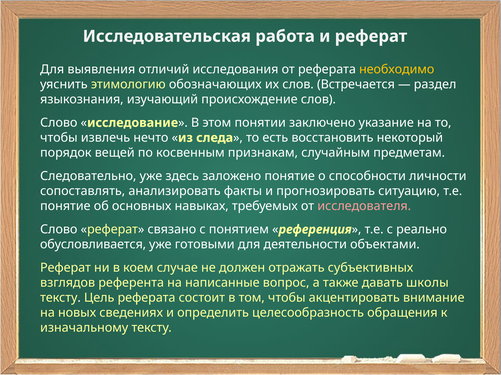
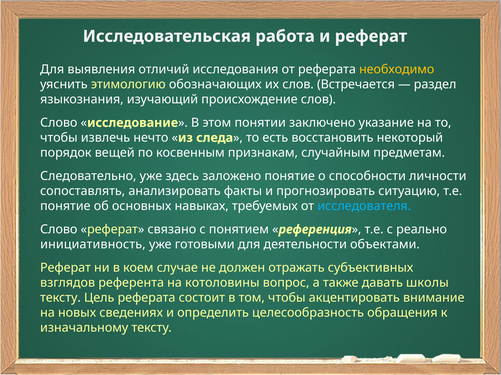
исследователя colour: pink -> light blue (364, 207)
обусловливается: обусловливается -> инициативность (93, 245)
написанные: написанные -> котоловины (222, 283)
